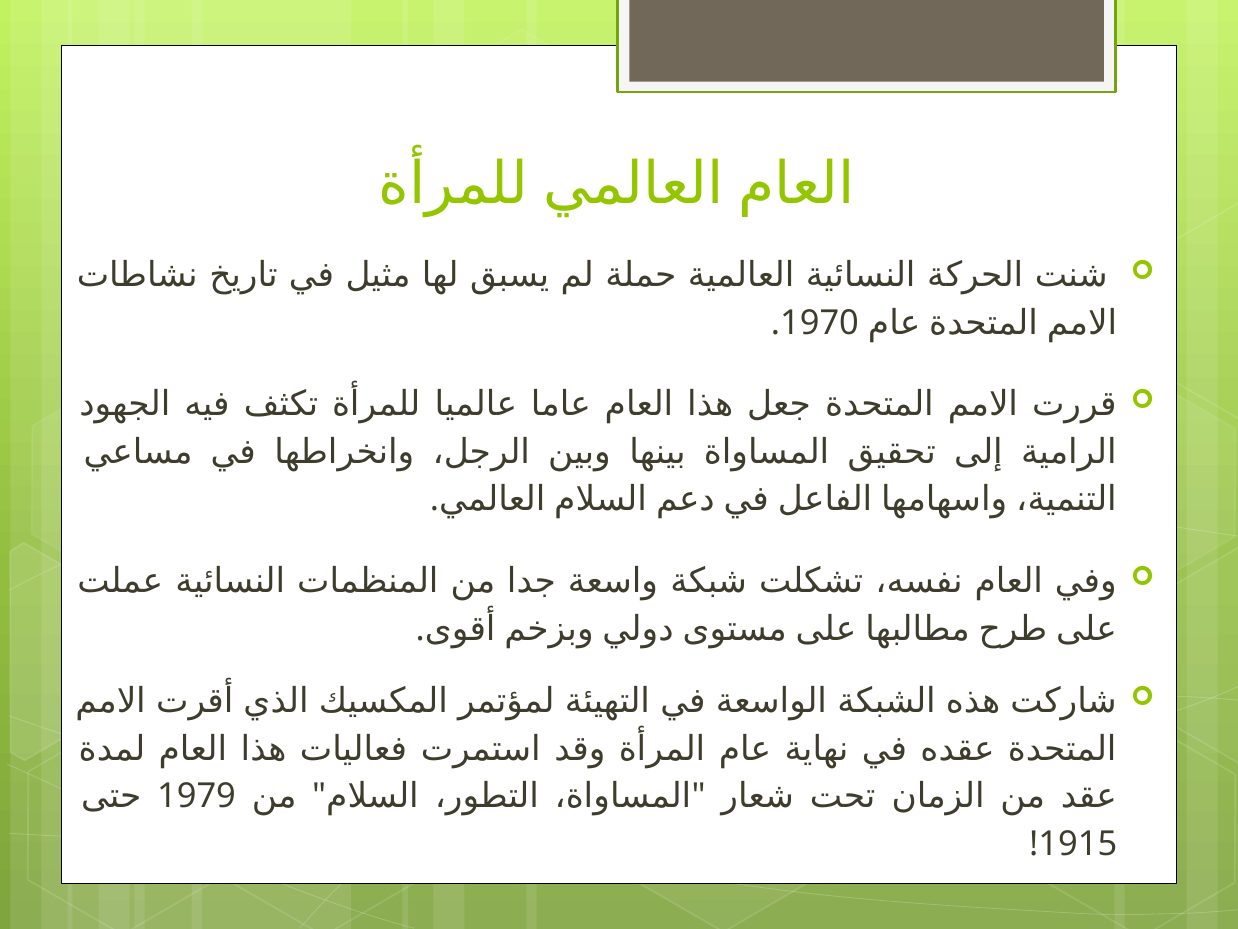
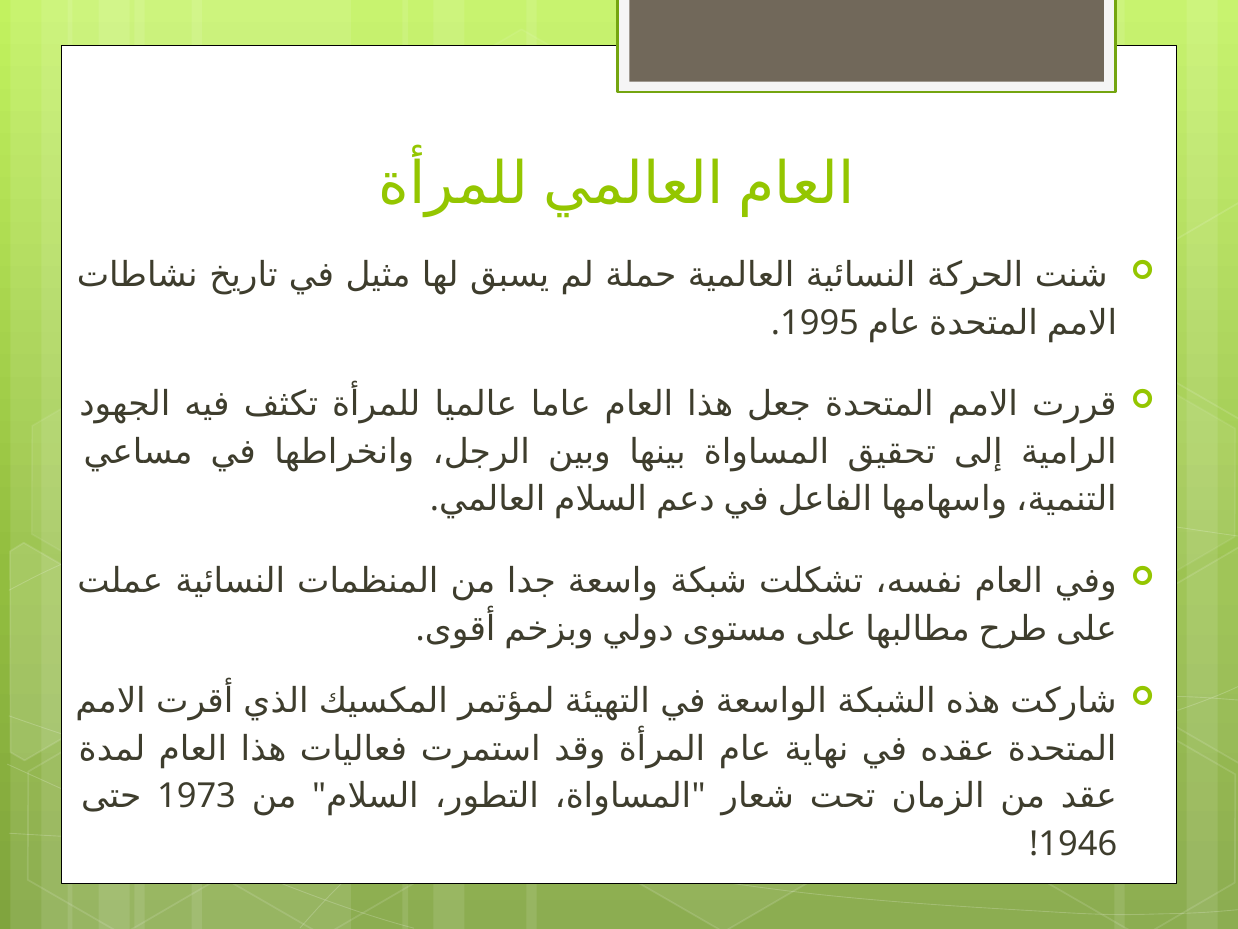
1970: 1970 -> 1995 (820, 323)
1979: 1979 -> 1973 (197, 796)
1915: 1915 -> 1946 (1078, 844)
